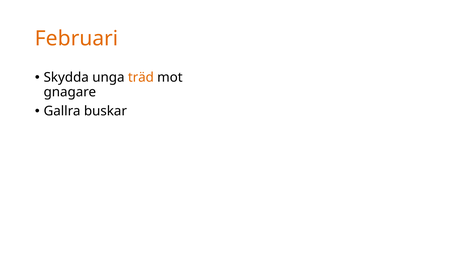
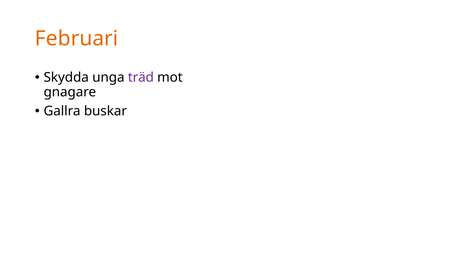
träd colour: orange -> purple (141, 78)
